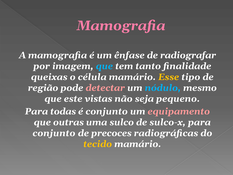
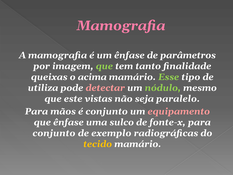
radiografar: radiografar -> parâmetros (188, 55)
que colour: light blue -> light green (104, 66)
célula: célula -> acima (92, 77)
Esse colour: yellow -> light green (169, 77)
região: região -> utiliza (43, 88)
nódulo colour: light blue -> light green (163, 88)
pequeno: pequeno -> paralelo (178, 99)
todas: todas -> mãos (63, 111)
que outras: outras -> ênfase (68, 122)
sulco-x: sulco-x -> fonte-x (168, 122)
precoces: precoces -> exemplo (111, 133)
